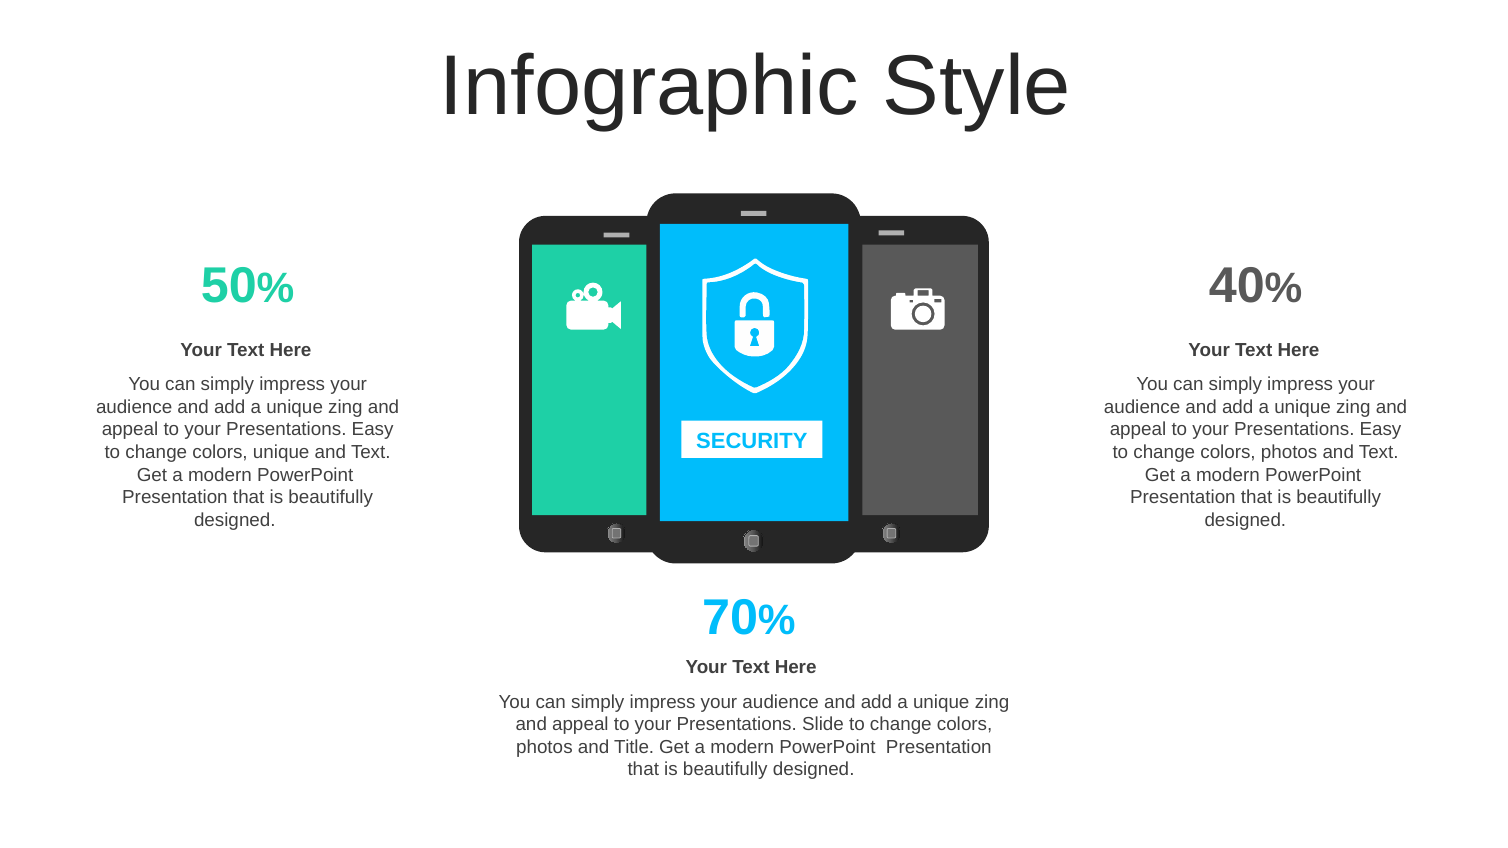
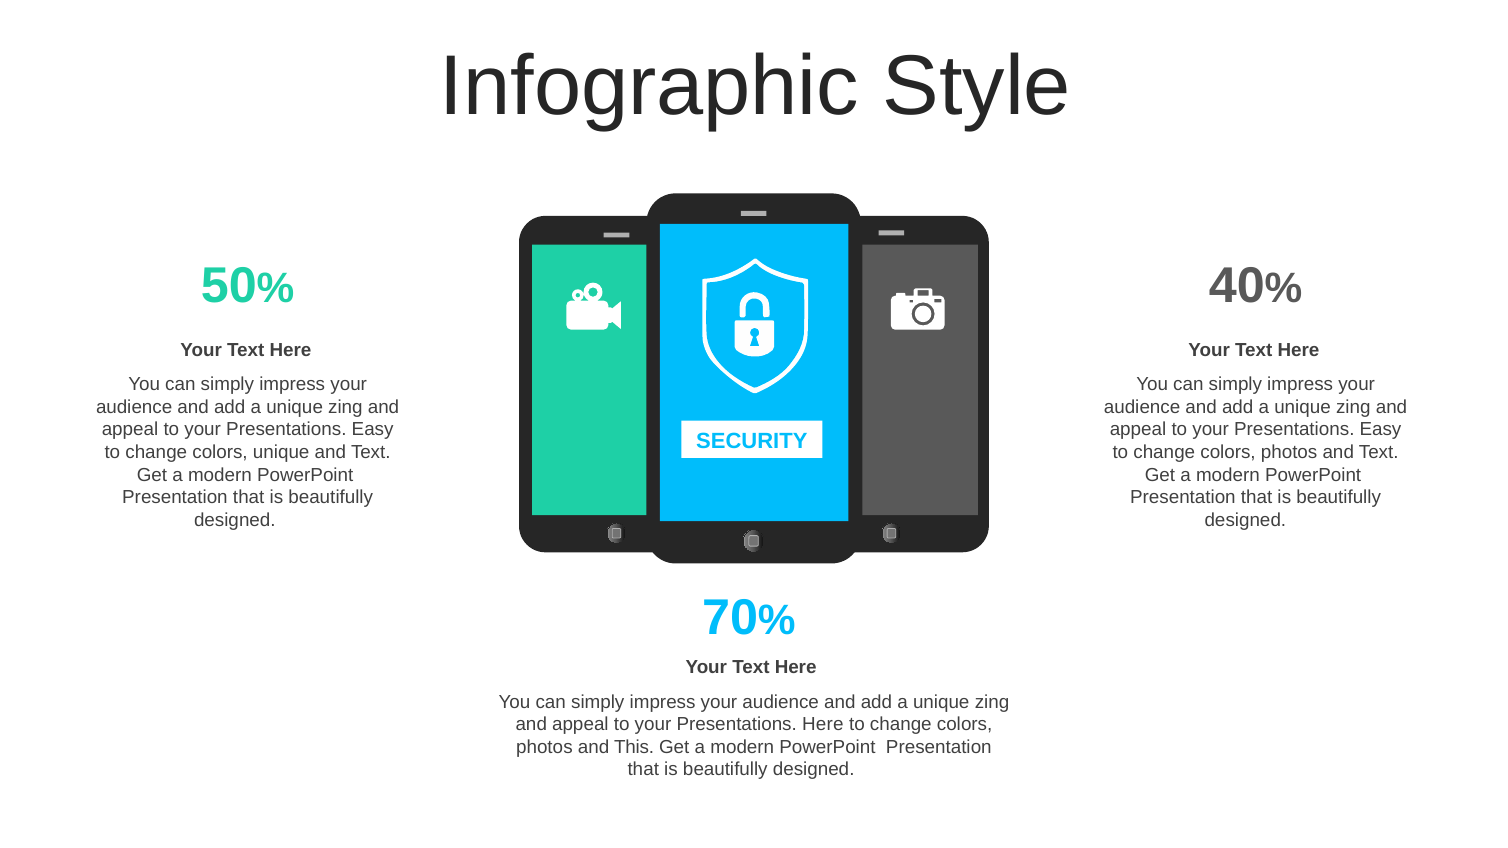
Presentations Slide: Slide -> Here (823, 725)
Title: Title -> This (634, 747)
